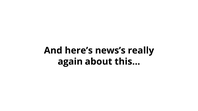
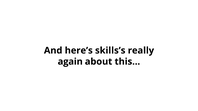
news’s: news’s -> skills’s (110, 51)
